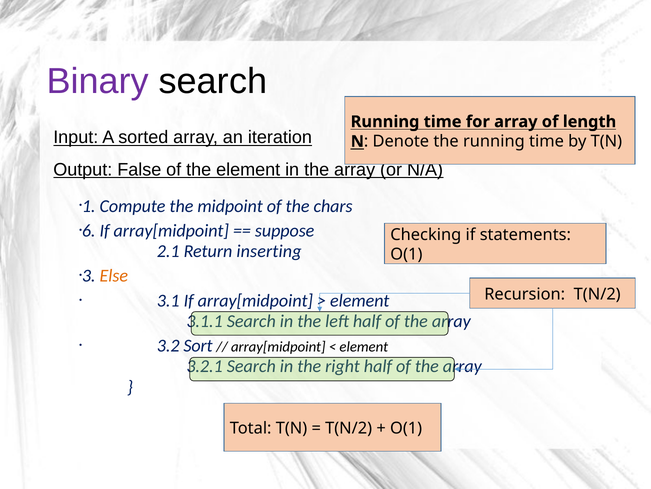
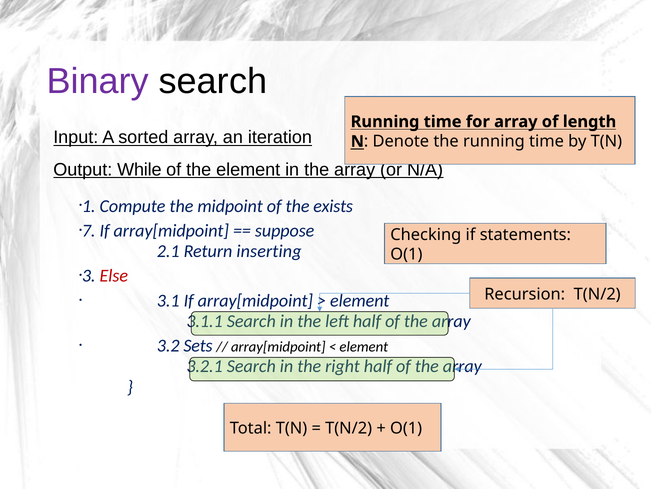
False: False -> While (139, 169)
chars: chars -> exists (333, 206)
6: 6 -> 7 (89, 230)
Else colour: orange -> red (114, 276)
Sort: Sort -> Sets (198, 345)
